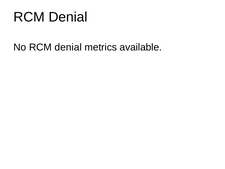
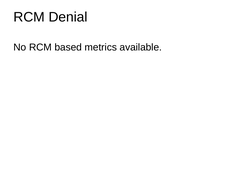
No RCM denial: denial -> based (68, 47)
